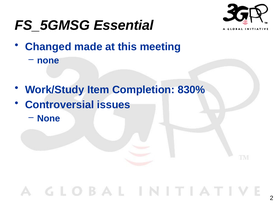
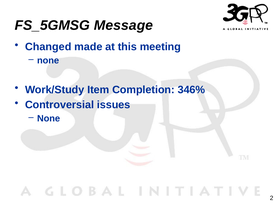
Essential: Essential -> Message (123, 25)
830%: 830% -> 346% (191, 90)
